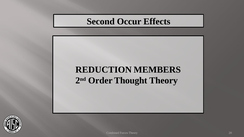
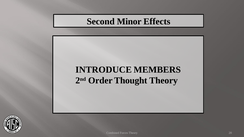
Occur: Occur -> Minor (129, 21)
REDUCTION: REDUCTION -> INTRODUCE (104, 70)
